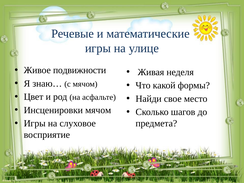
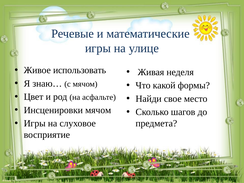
подвижности: подвижности -> использовать (80, 70)
